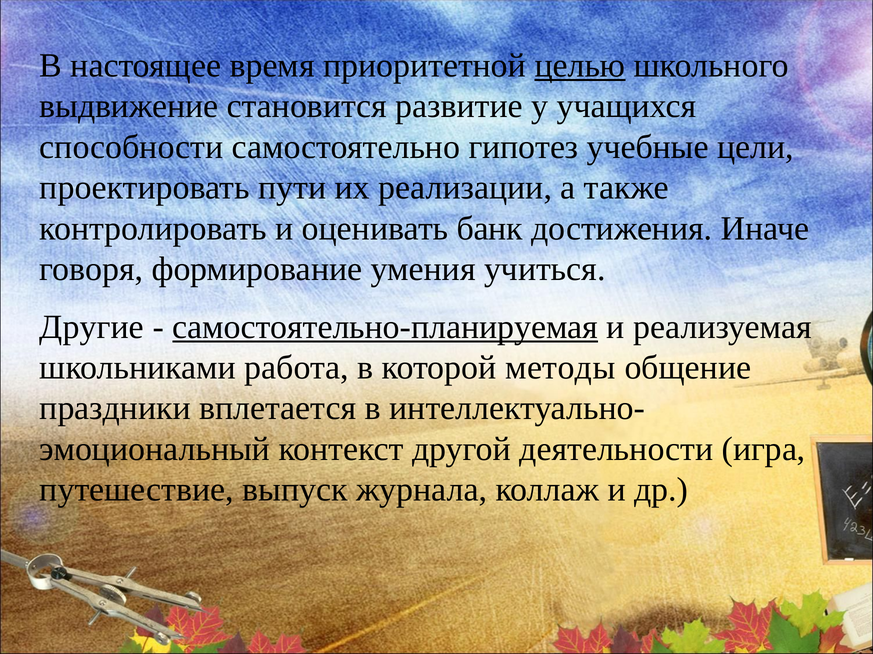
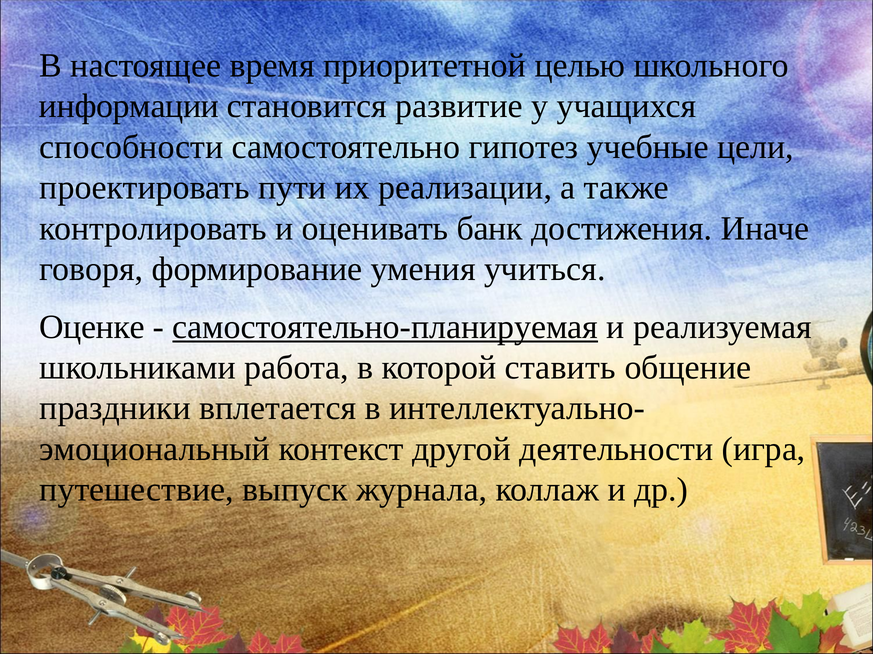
целью underline: present -> none (580, 66)
выдвижение: выдвижение -> информации (129, 106)
Другие: Другие -> Оценке (92, 327)
методы: методы -> ставить (560, 368)
